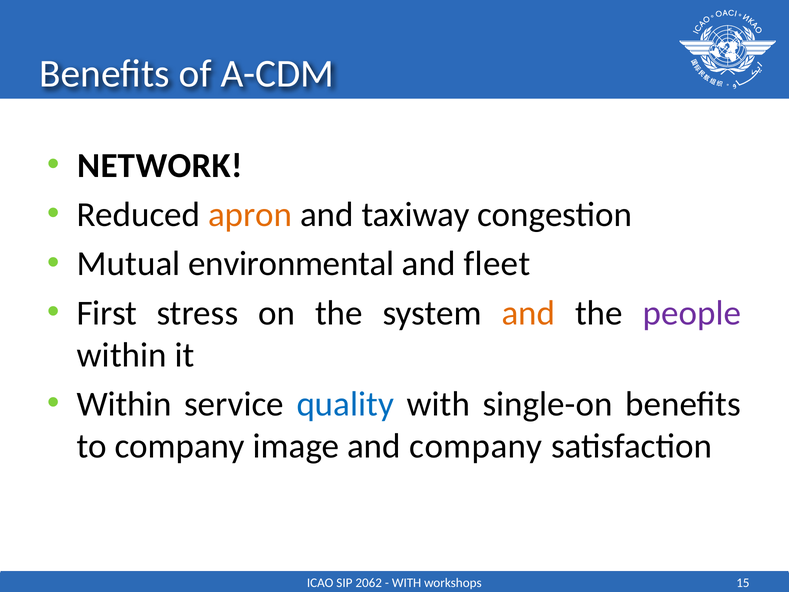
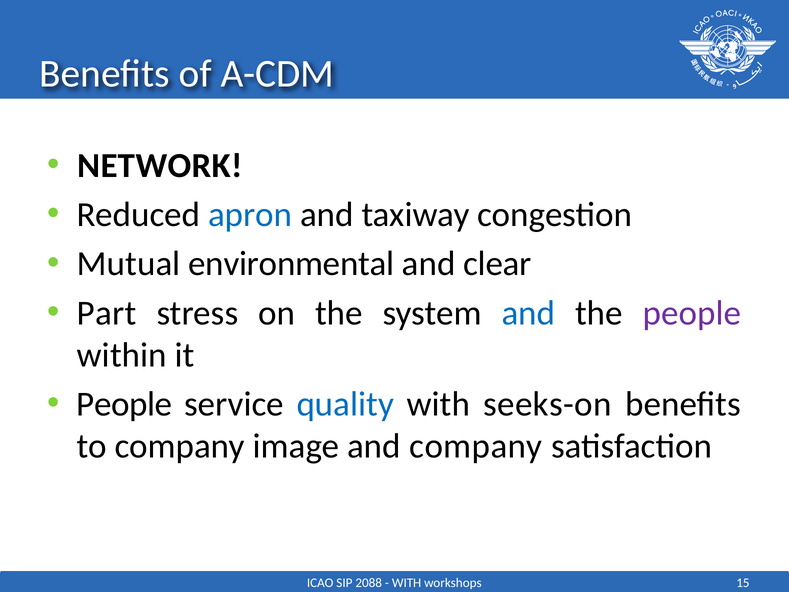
apron colour: orange -> blue (250, 215)
fleet: fleet -> clear (497, 264)
First: First -> Part (107, 313)
and colour: orange -> blue (528, 313)
Within: Within -> People (124, 404)
single-on: single-on -> seeks-on (547, 404)
2062: 2062 -> 2088 (369, 583)
